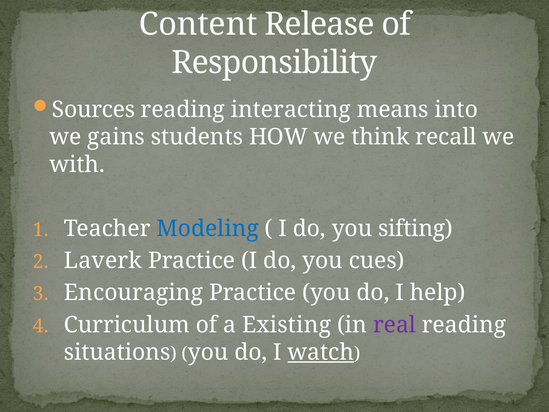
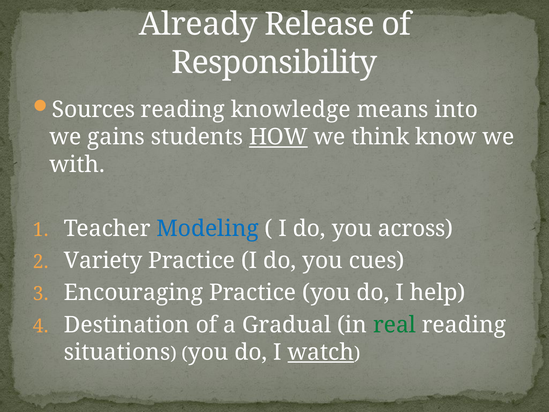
Content: Content -> Already (198, 24)
interacting: interacting -> knowledge (291, 110)
HOW underline: none -> present (278, 137)
recall: recall -> know (446, 137)
sifting: sifting -> across (415, 229)
Laverk: Laverk -> Variety (103, 261)
Curriculum: Curriculum -> Destination (127, 325)
Existing: Existing -> Gradual (287, 325)
real colour: purple -> green (394, 325)
